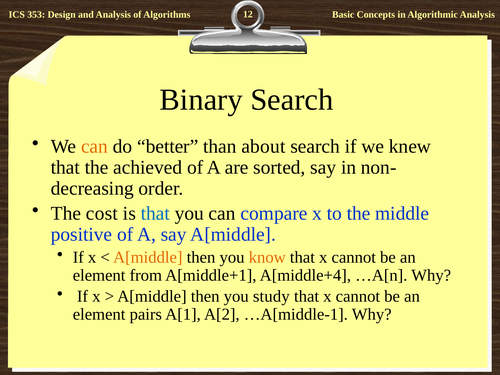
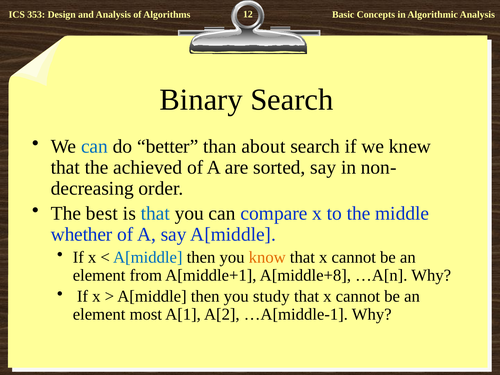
can colour: orange -> blue (95, 146)
cost: cost -> best (102, 213)
positive: positive -> whether (82, 234)
A[middle colour: orange -> blue (148, 257)
A[middle+4: A[middle+4 -> A[middle+8 (305, 275)
pairs: pairs -> most (146, 314)
